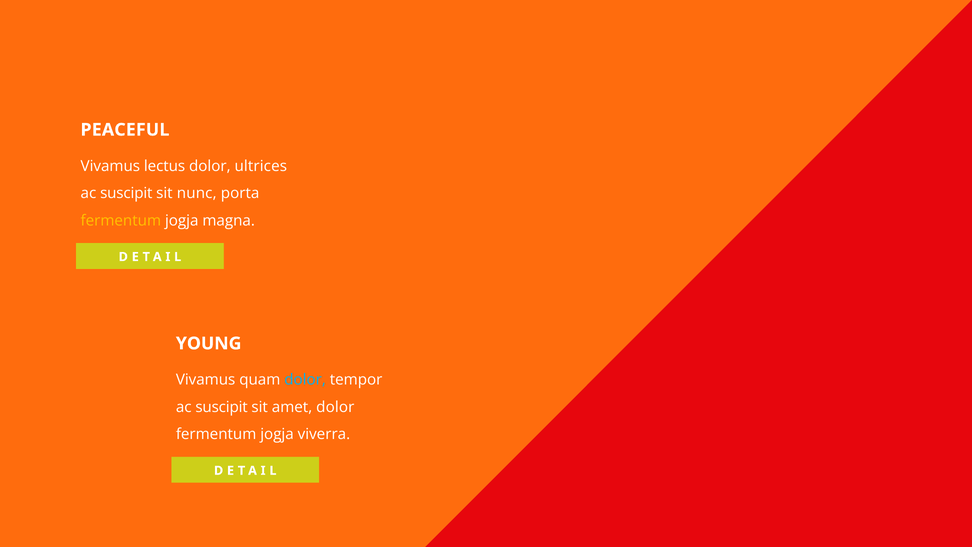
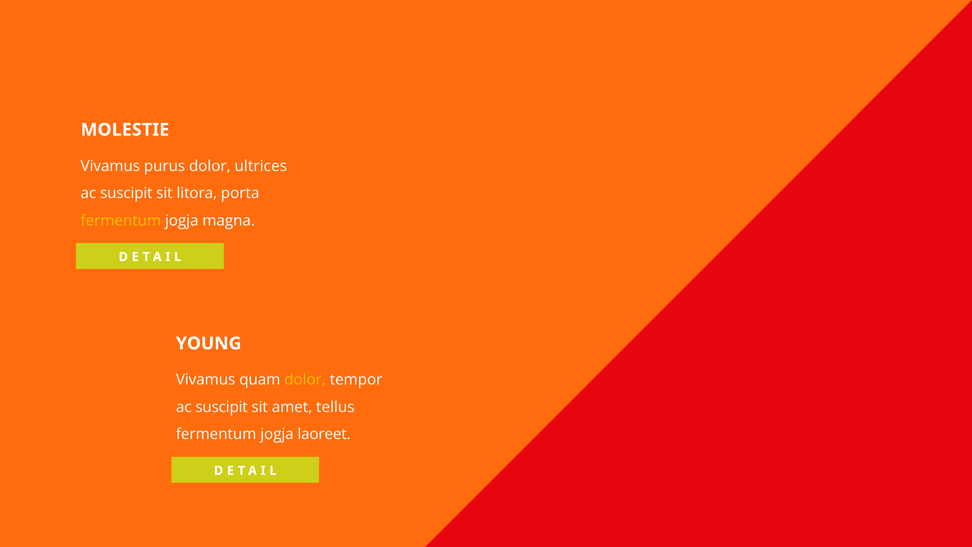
PEACEFUL: PEACEFUL -> MOLESTIE (125, 130)
lectus: lectus -> purus (165, 166)
nunc: nunc -> litora (197, 193)
dolor colour: light blue -> yellow (305, 380)
amet dolor: dolor -> tellus (335, 407)
viverra: viverra -> laoreet (324, 434)
